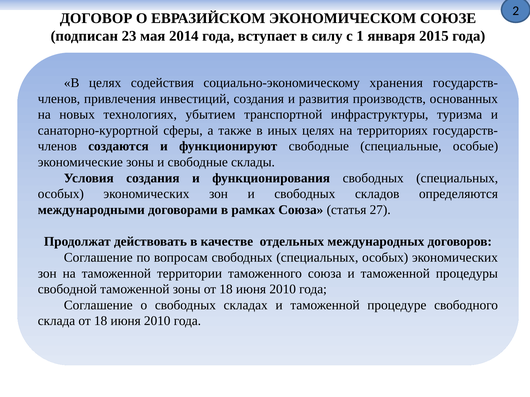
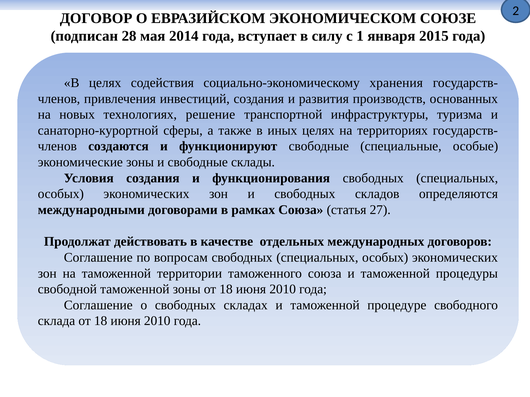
23: 23 -> 28 (129, 36)
убытием: убытием -> решение (210, 115)
